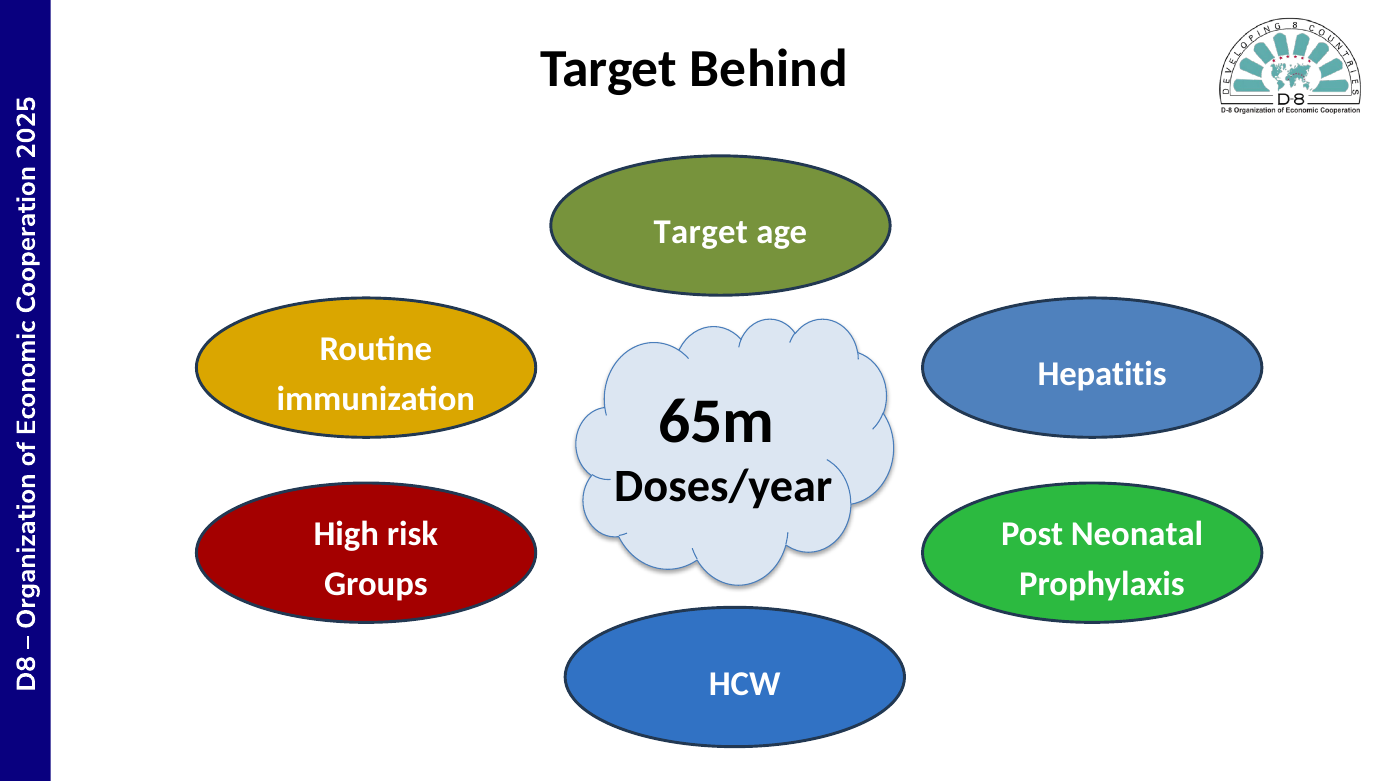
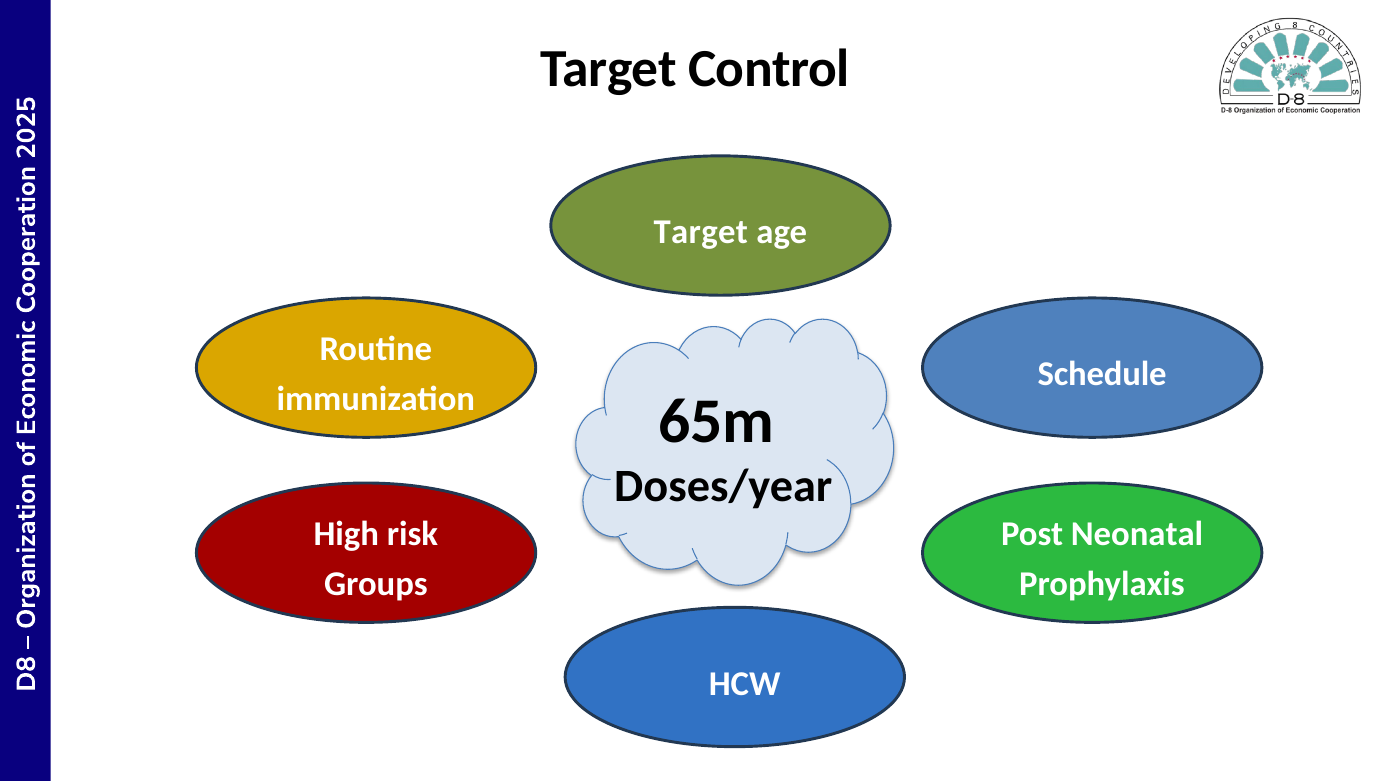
Behind: Behind -> Control (769, 69)
Hepatitis: Hepatitis -> Schedule (1102, 374)
